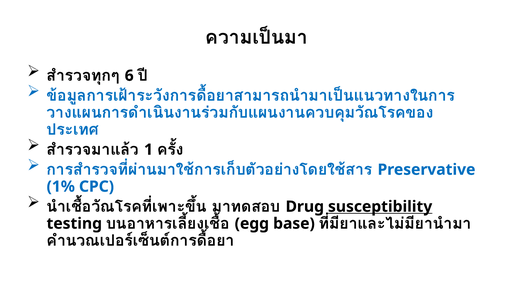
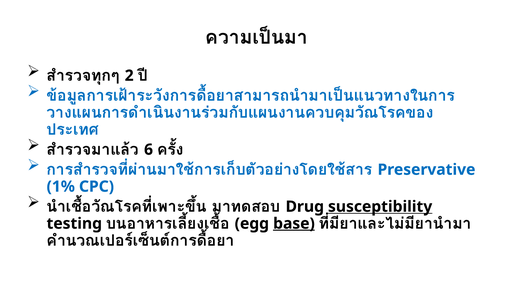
6: 6 -> 2 (129, 76)
1: 1 -> 6 (149, 149)
base underline: none -> present (294, 223)
